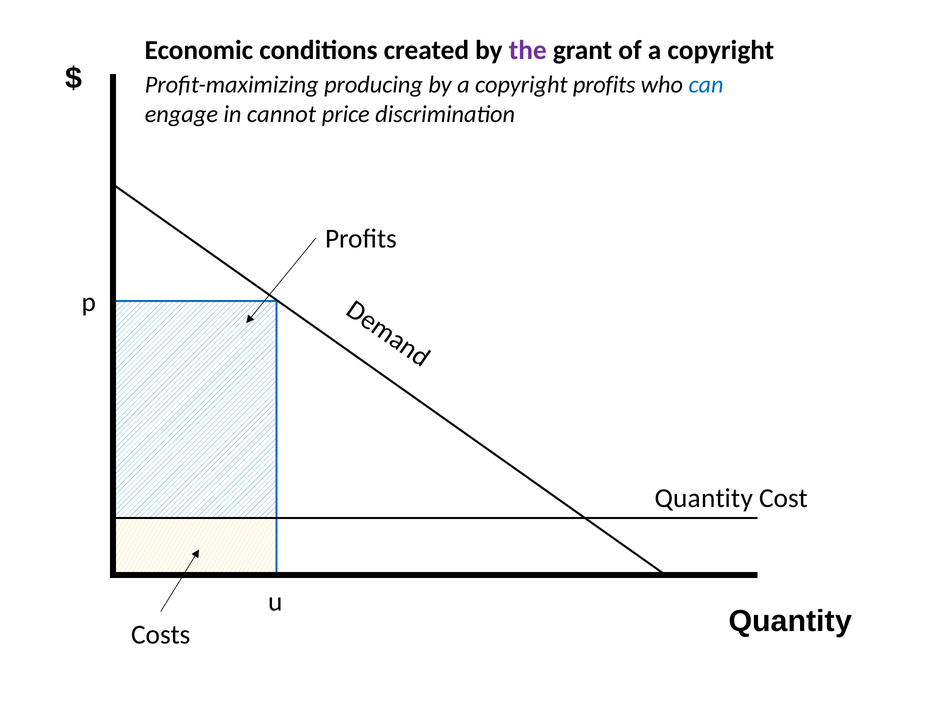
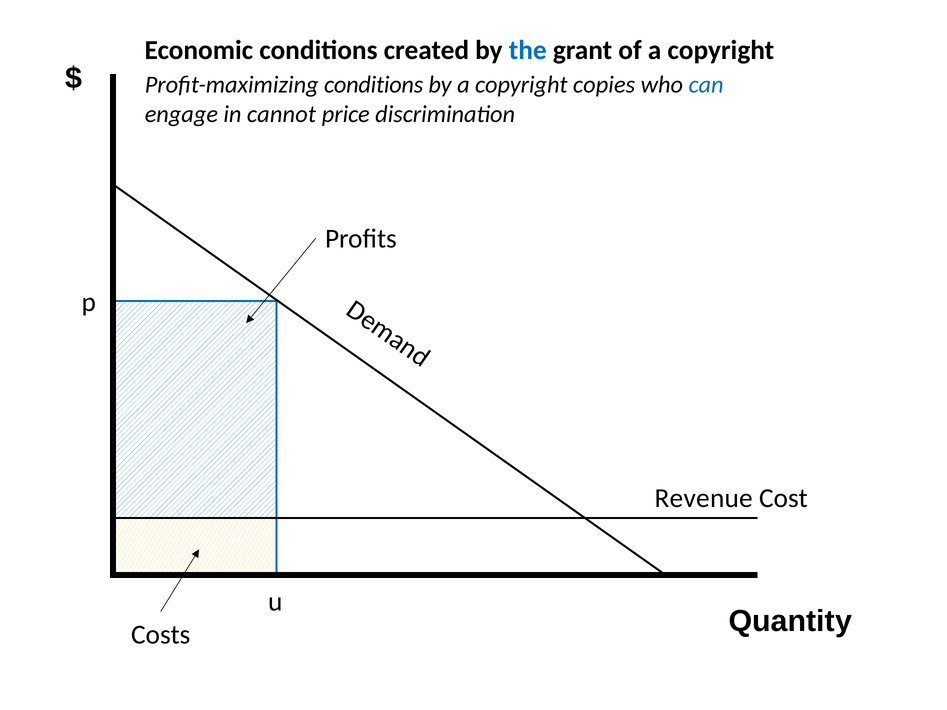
the colour: purple -> blue (528, 50)
Profit-maximizing producing: producing -> conditions (374, 85)
copyright profits: profits -> copies (604, 85)
Quantity: Quantity -> Revenue (704, 498)
